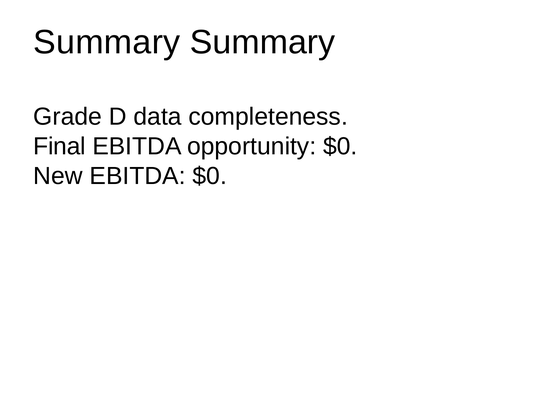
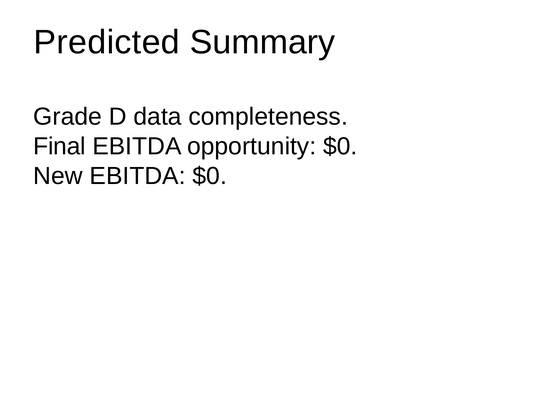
Summary: Summary -> Predicted (107, 42)
